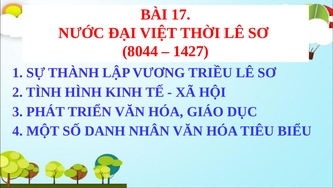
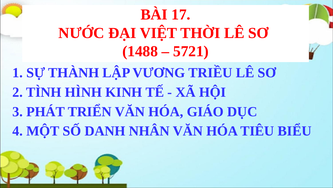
8044: 8044 -> 1488 (140, 51)
1427: 1427 -> 5721 (191, 51)
